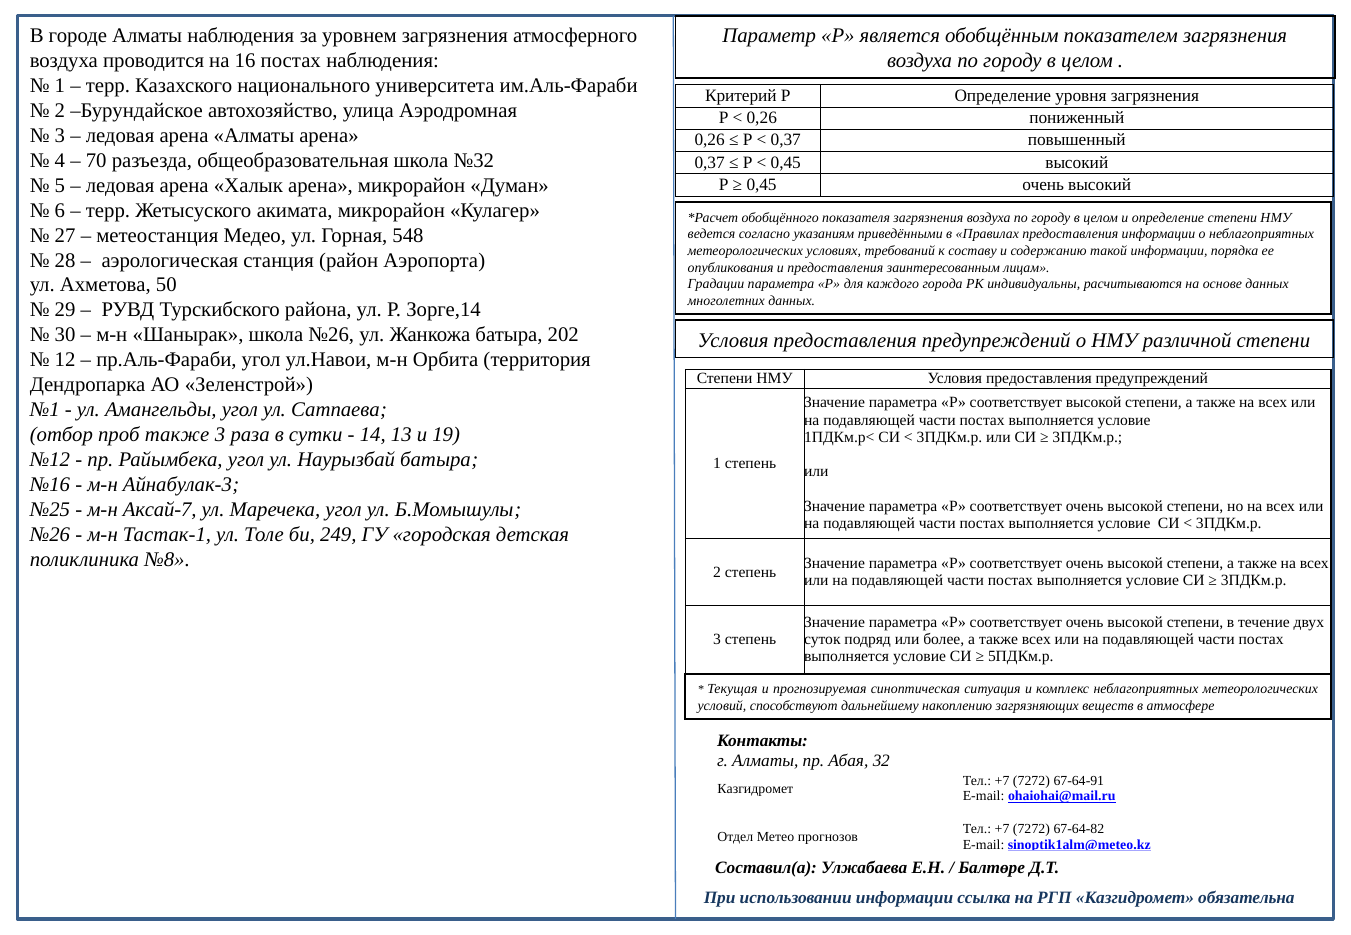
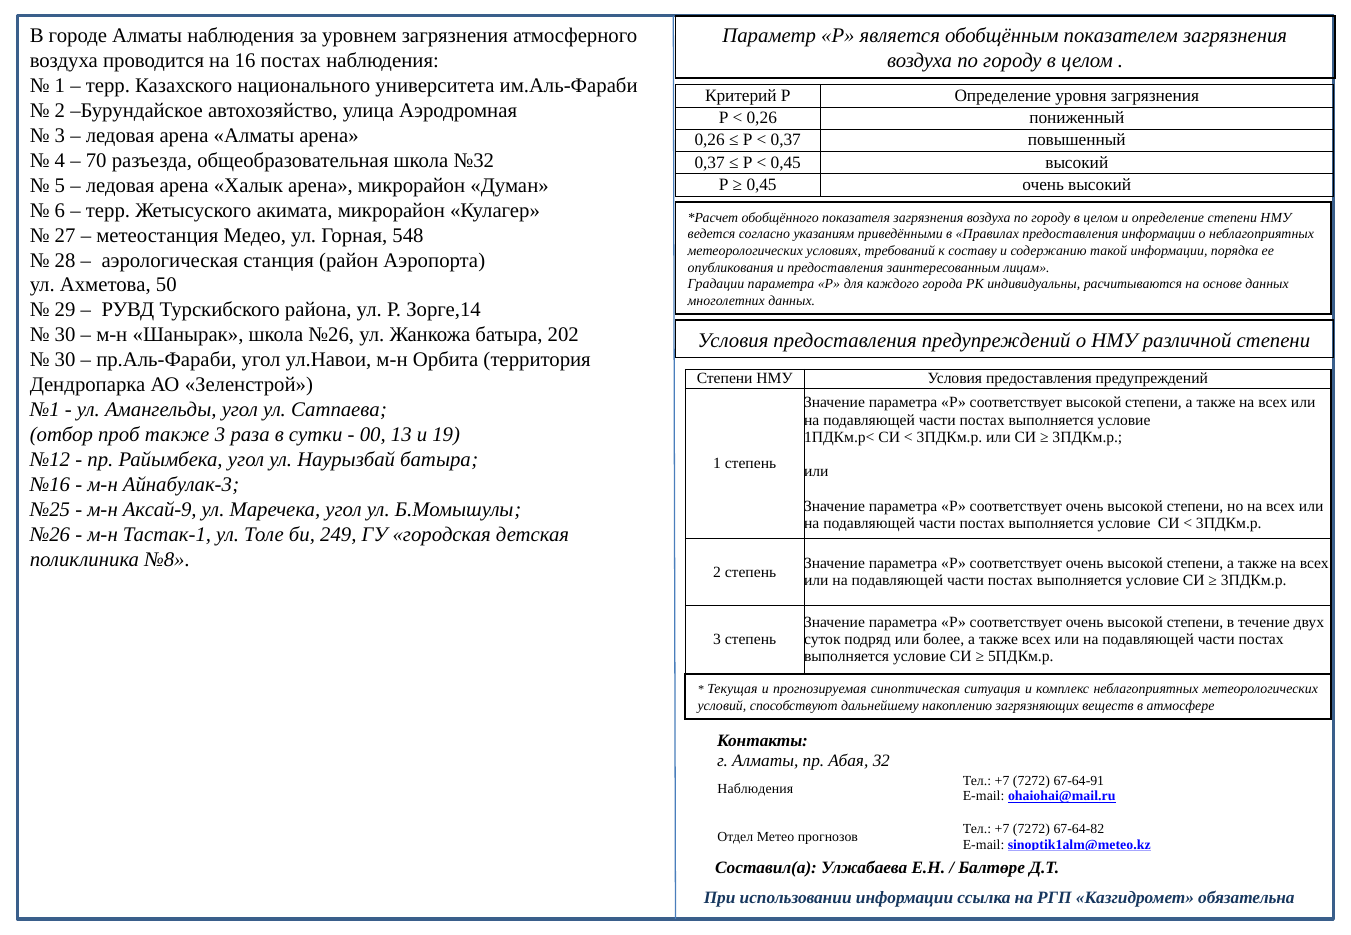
12: 12 -> 30 (65, 360)
14: 14 -> 00 (373, 435)
Аксай-7: Аксай-7 -> Аксай-9 (160, 510)
Казгидромет: Казгидромет -> Наблюдения (755, 789)
